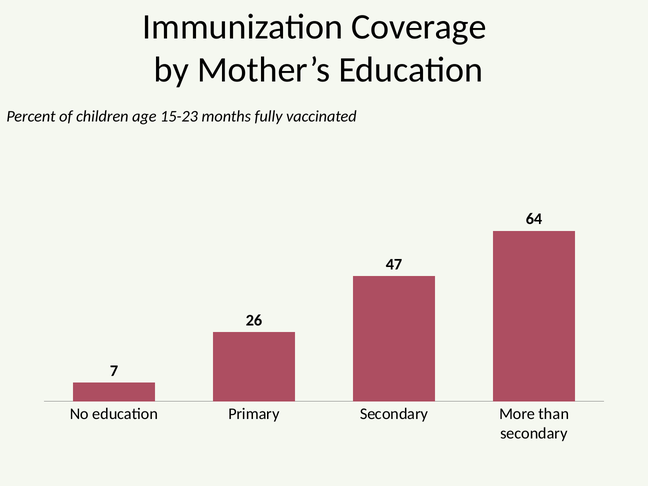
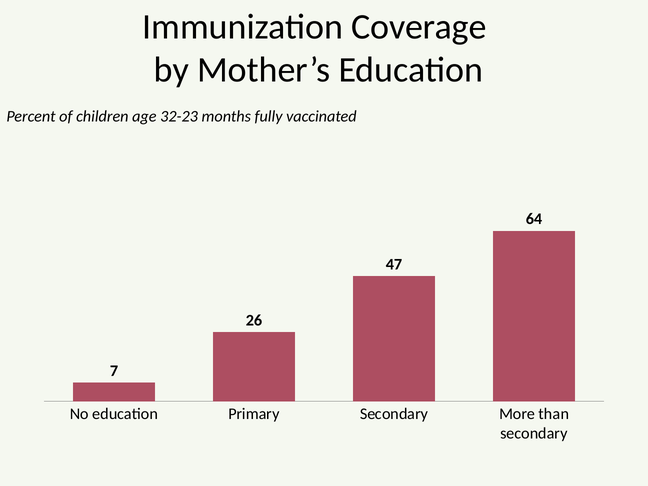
15-23: 15-23 -> 32-23 (179, 117)
